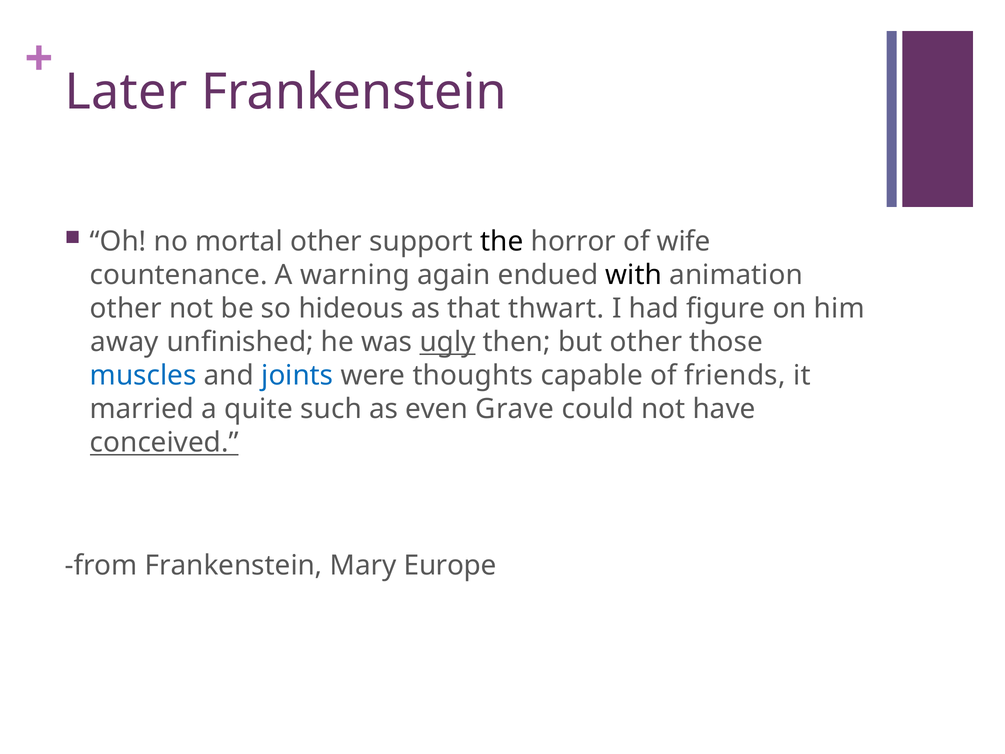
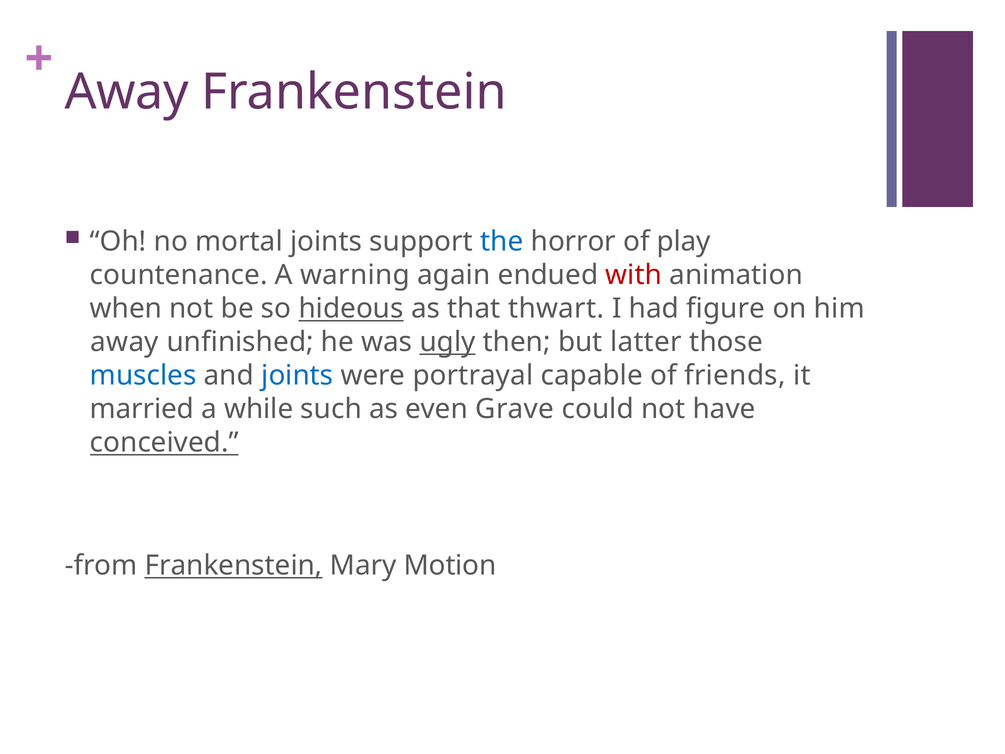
Later: Later -> Away (127, 92)
mortal other: other -> joints (326, 241)
the colour: black -> blue (502, 241)
wife: wife -> play (684, 241)
with colour: black -> red (634, 275)
other: other -> when (126, 309)
hideous underline: none -> present (351, 309)
but other: other -> latter (646, 342)
thoughts: thoughts -> portrayal (473, 376)
quite: quite -> while (259, 409)
Frankenstein underline: none -> present (234, 565)
Europe: Europe -> Motion (450, 565)
